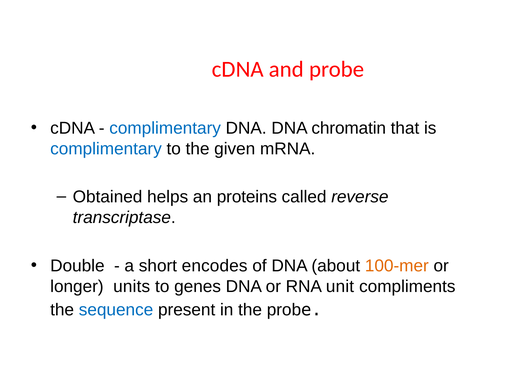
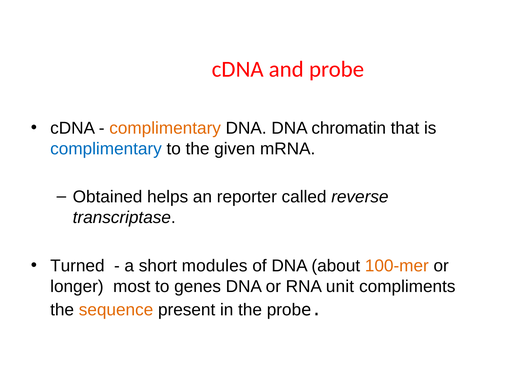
complimentary colour: blue -> orange (165, 128)
proteins: proteins -> reporter (247, 197)
Double: Double -> Turned (77, 266)
encodes: encodes -> modules (215, 266)
units: units -> most (132, 287)
sequence colour: blue -> orange (116, 310)
